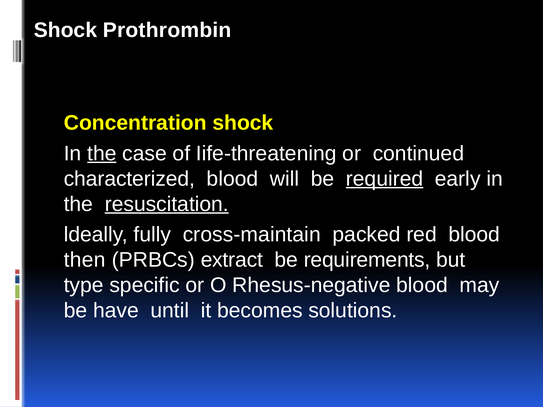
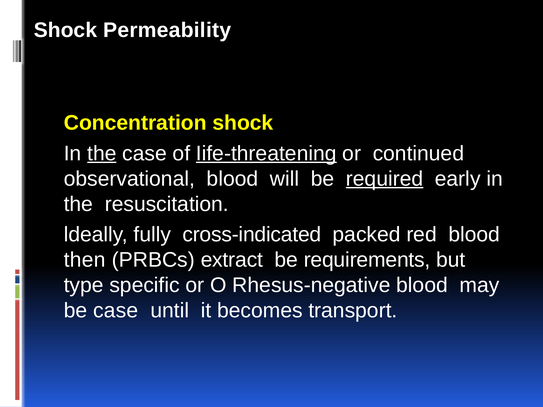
Prothrombin: Prothrombin -> Permeability (167, 30)
Iife-threatening underline: none -> present (266, 153)
characterized: characterized -> observational (129, 179)
resuscitation underline: present -> none (167, 204)
cross-maintain: cross-maintain -> cross-indicated (252, 235)
be have: have -> case (116, 311)
solutions: solutions -> transport (353, 311)
